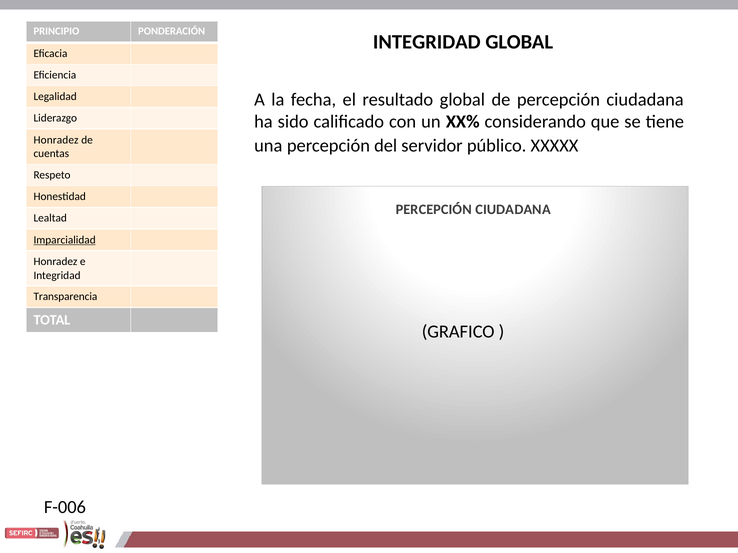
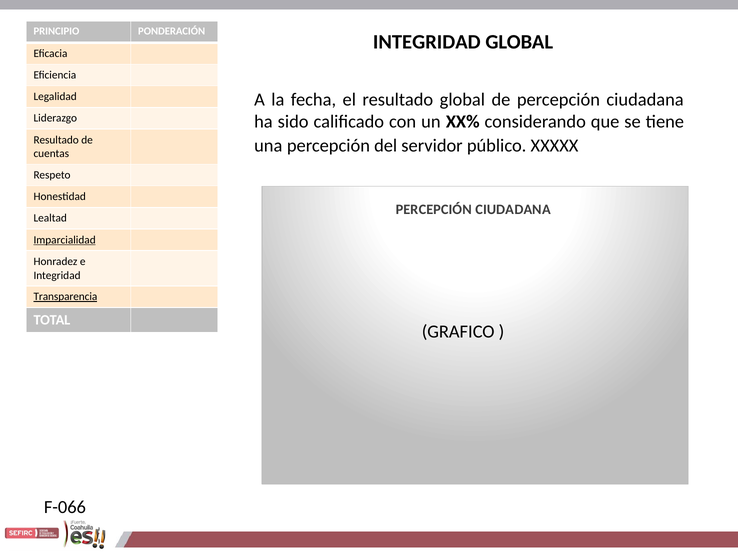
Honradez: Honradez -> Resultado (56, 140)
Transparencia underline: none -> present (65, 297)
F-006: F-006 -> F-066 (65, 508)
